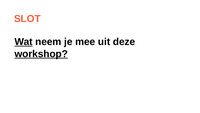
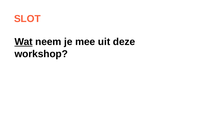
workshop underline: present -> none (41, 54)
